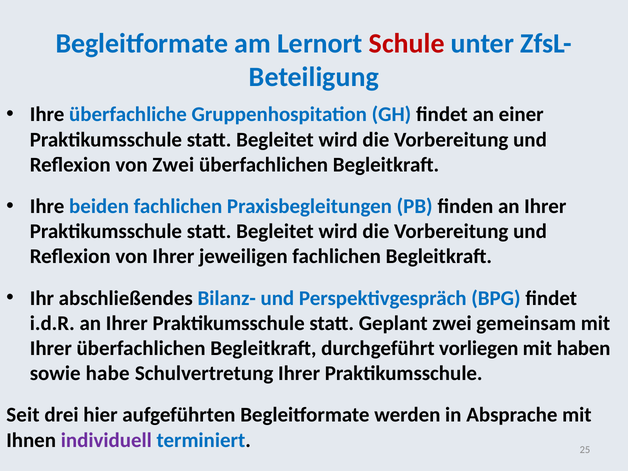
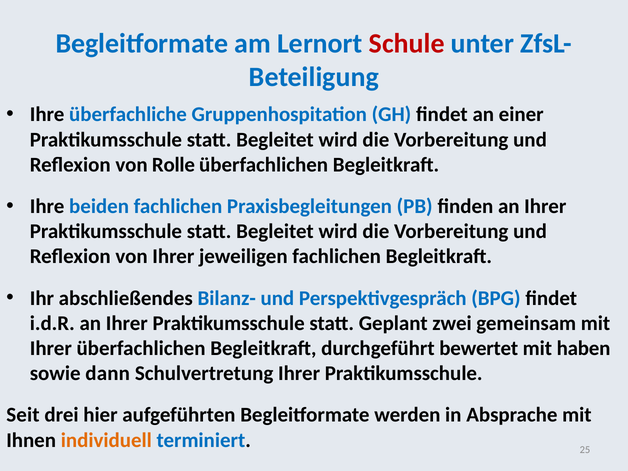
von Zwei: Zwei -> Rolle (173, 165)
vorliegen: vorliegen -> bewertet (479, 348)
habe: habe -> dann (108, 373)
individuell colour: purple -> orange (106, 440)
